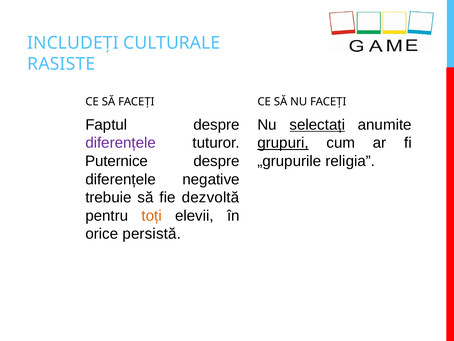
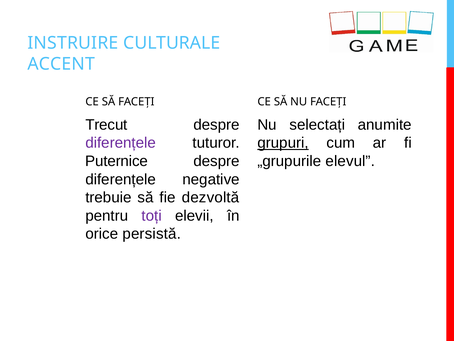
INCLUDEȚI: INCLUDEȚI -> INSTRUIRE (73, 43)
RASISTE: RASISTE -> ACCENT (61, 64)
Faptul: Faptul -> Trecut (106, 125)
selectați underline: present -> none (317, 125)
religia: religia -> elevul (350, 161)
toți colour: orange -> purple (152, 215)
